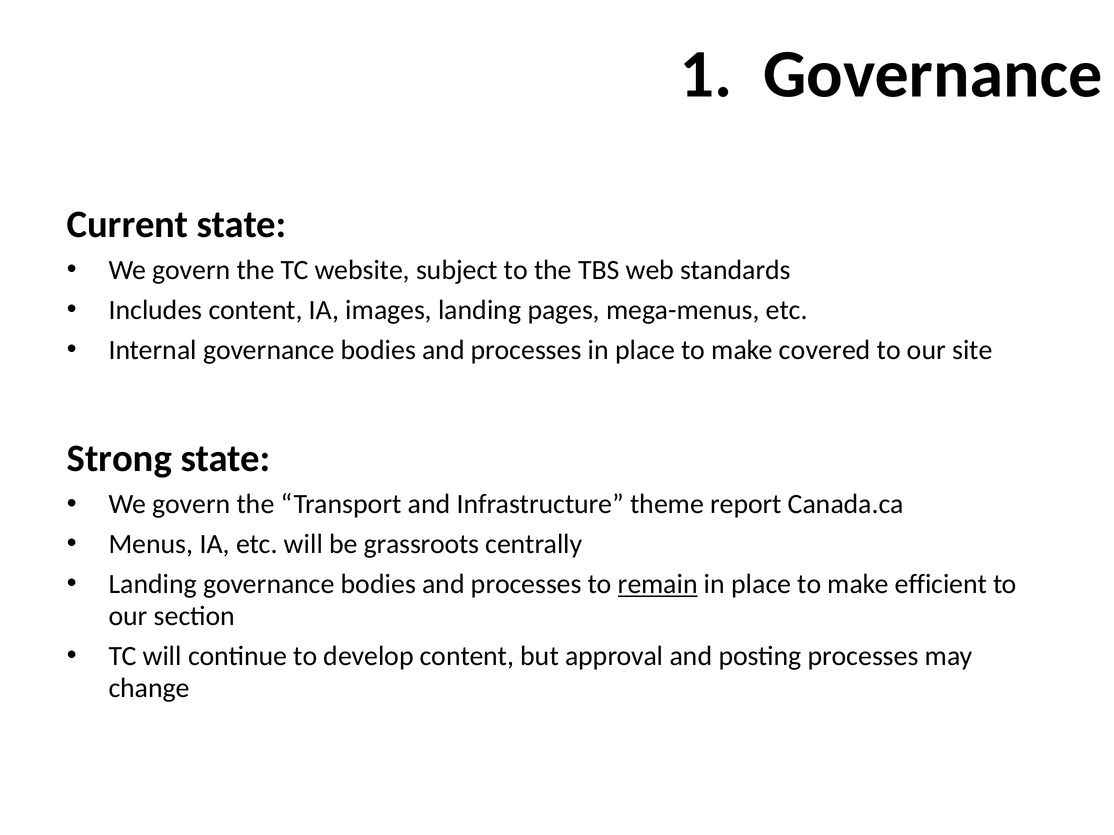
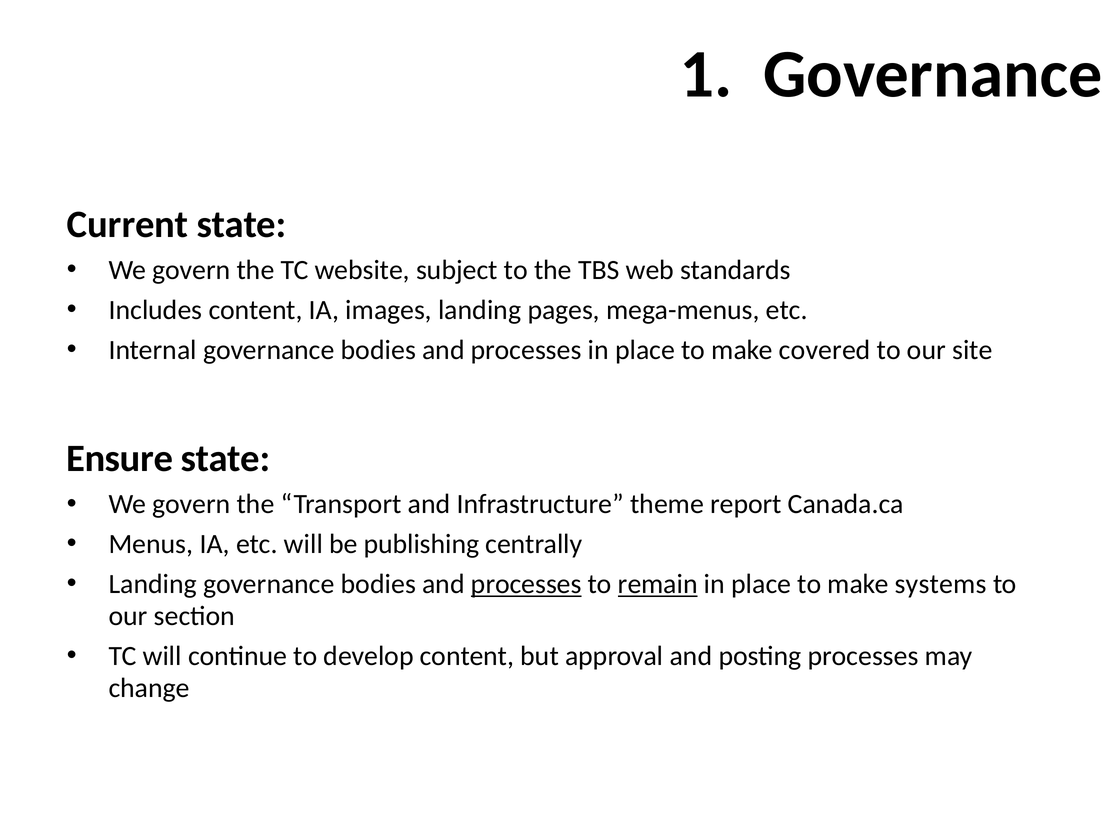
Strong: Strong -> Ensure (120, 459)
grassroots: grassroots -> publishing (422, 545)
processes underline: none -> present (526, 585)
efficient: efficient -> systems (941, 585)
